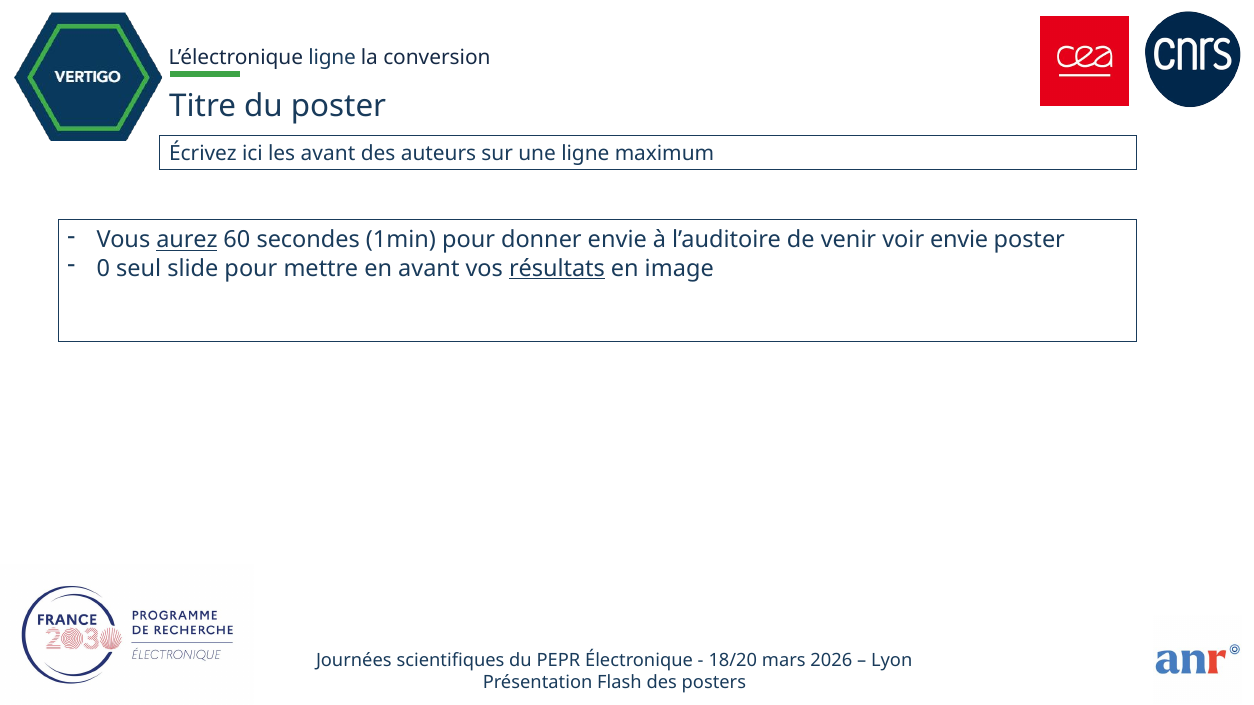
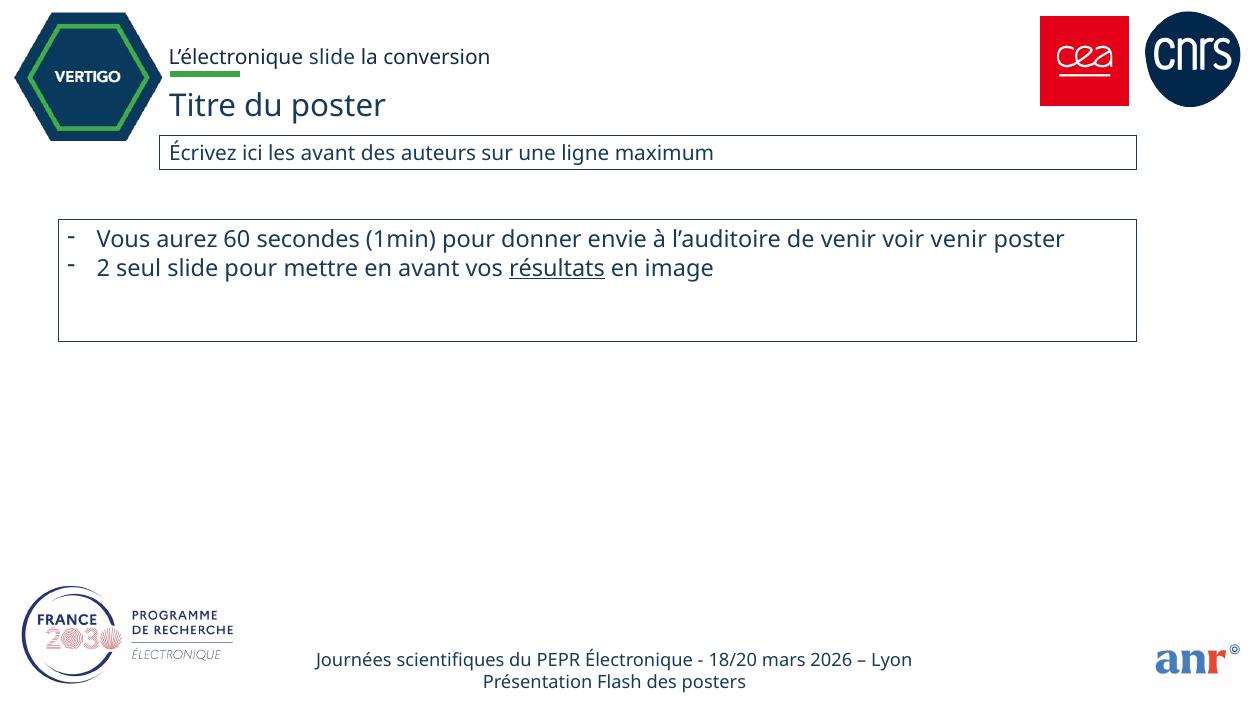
ligne: ligne -> slide (332, 57)
aurez underline: present -> none (187, 240)
voir envie: envie -> venir (959, 240)
0: 0 -> 2 (103, 269)
